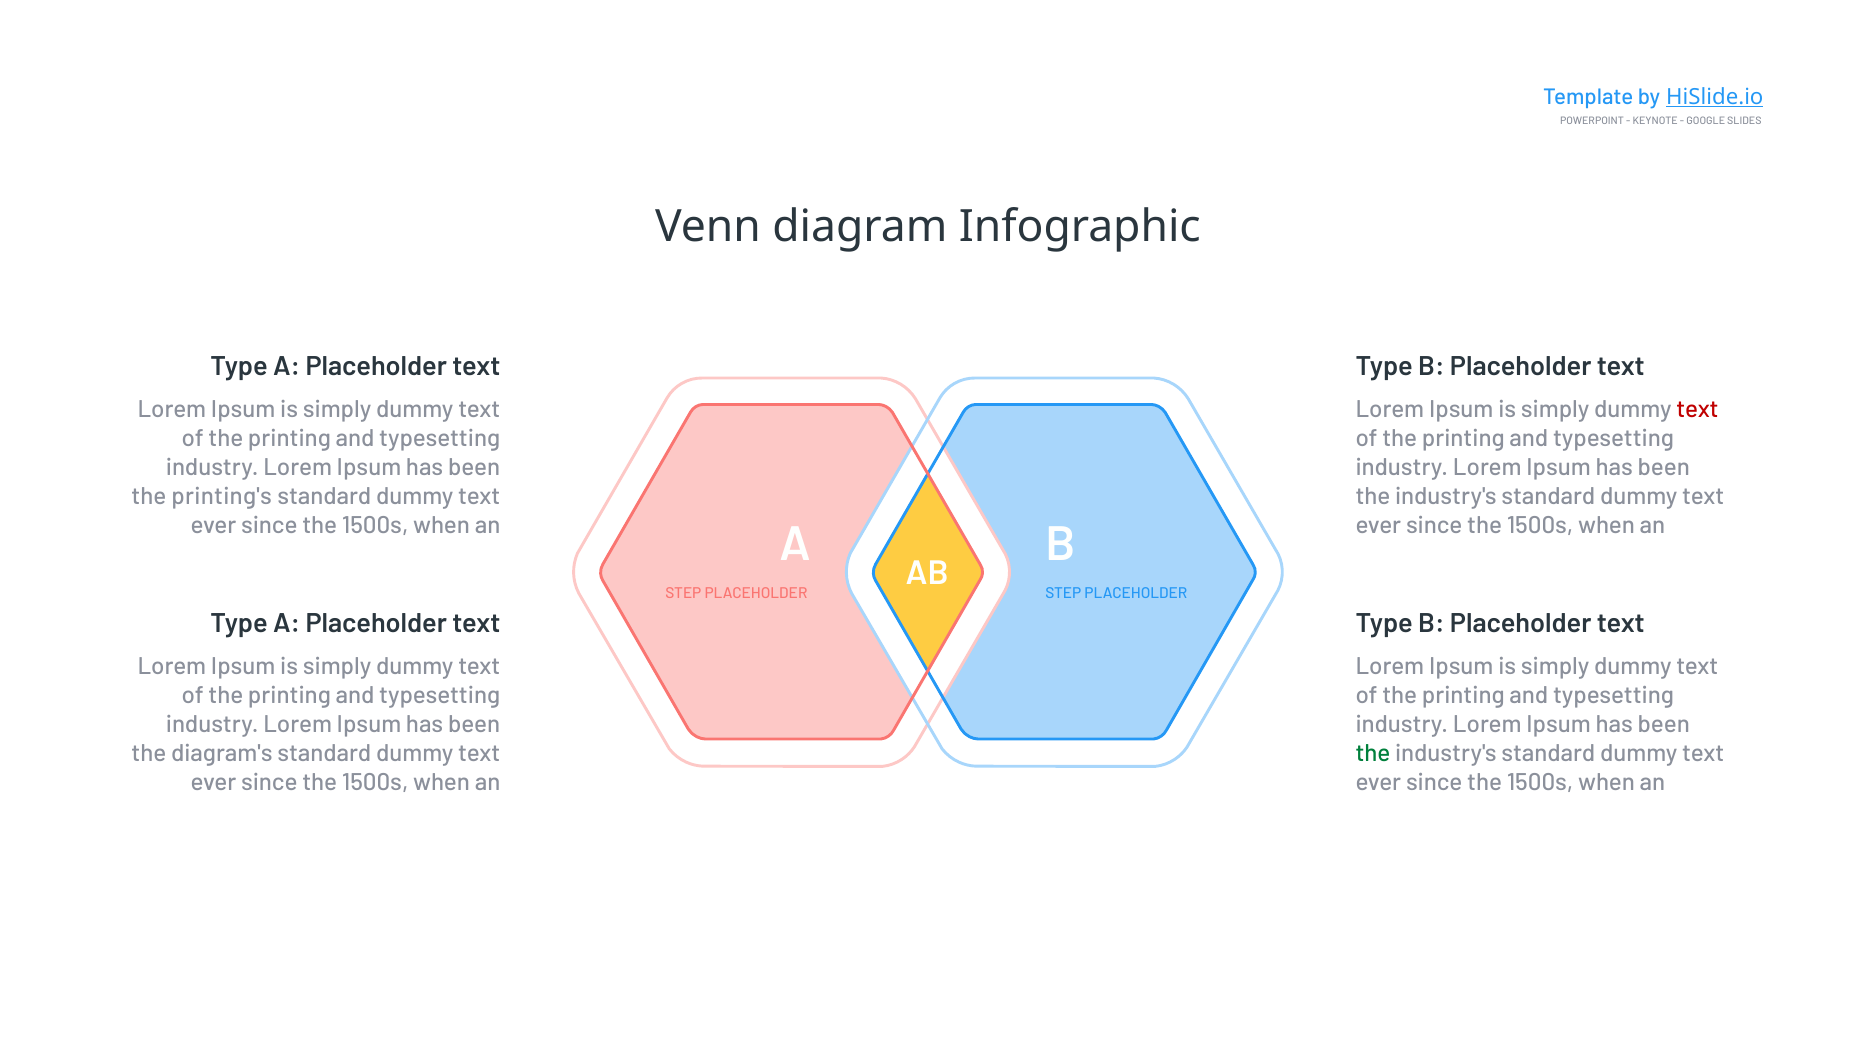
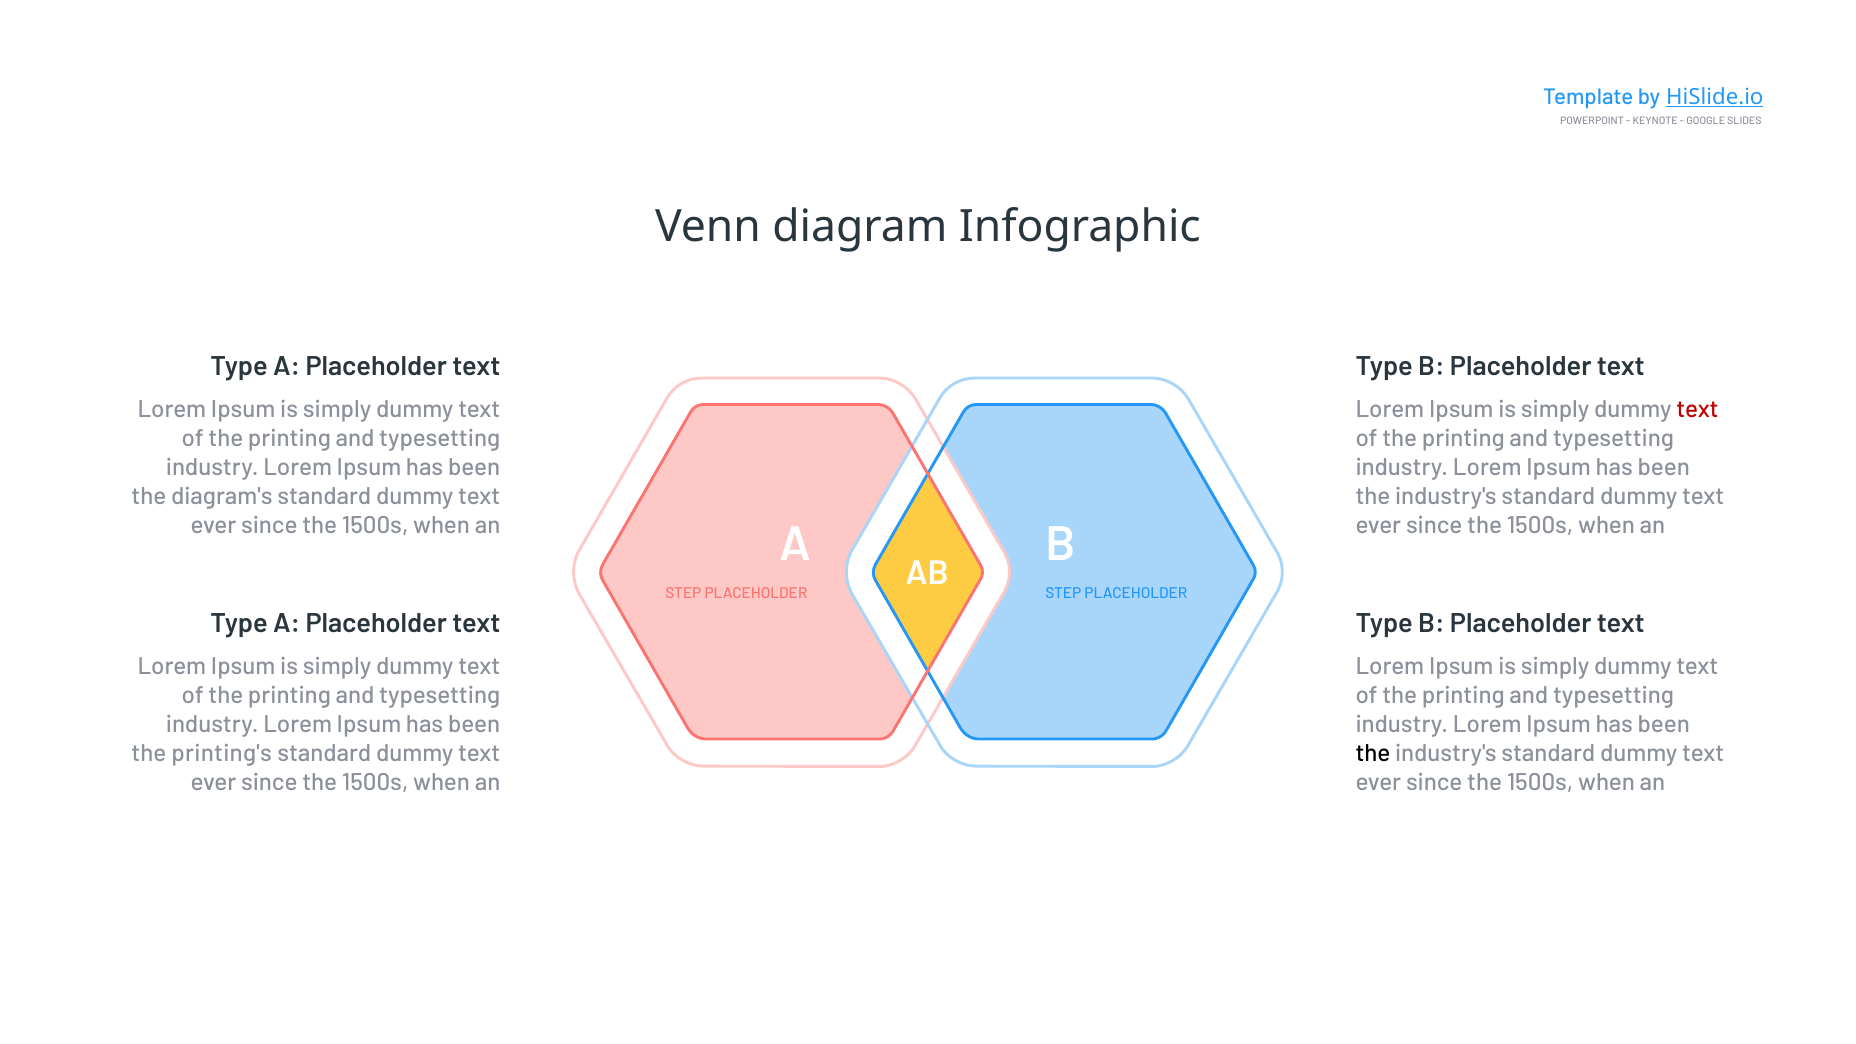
printing's: printing's -> diagram's (222, 497)
diagram's: diagram's -> printing's (222, 754)
the colour: green -> black (1373, 754)
